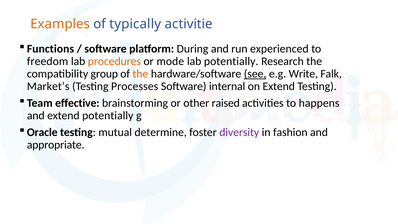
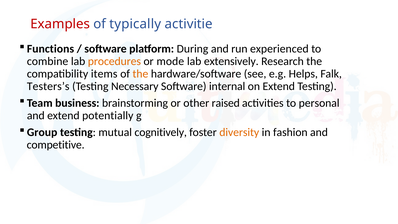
Examples colour: orange -> red (60, 24)
freedom: freedom -> combine (48, 61)
lab potentially: potentially -> extensively (231, 61)
group: group -> items (104, 74)
see underline: present -> none (255, 74)
Write: Write -> Helps (303, 74)
Market’s: Market’s -> Testers’s (48, 86)
Processes: Processes -> Necessary (135, 86)
effective: effective -> business (77, 103)
happens: happens -> personal (319, 103)
Oracle: Oracle -> Group (42, 132)
determine: determine -> cognitively (161, 132)
diversity colour: purple -> orange (239, 132)
appropriate: appropriate -> competitive (56, 145)
